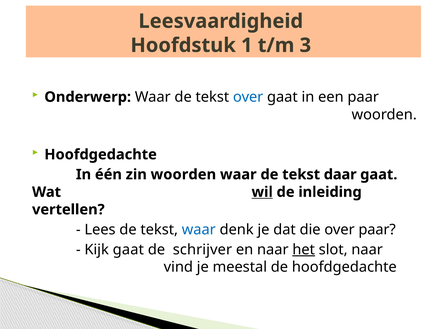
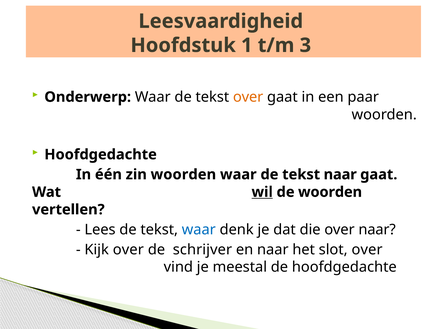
over colour: blue -> orange (248, 97)
tekst daar: daar -> naar (340, 175)
de inleiding: inleiding -> woorden (330, 192)
over paar: paar -> naar (377, 230)
Kijk gaat: gaat -> over (128, 250)
het underline: present -> none (304, 250)
slot naar: naar -> over (367, 250)
